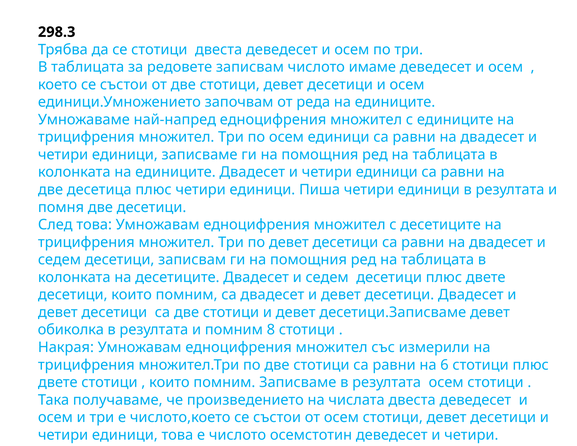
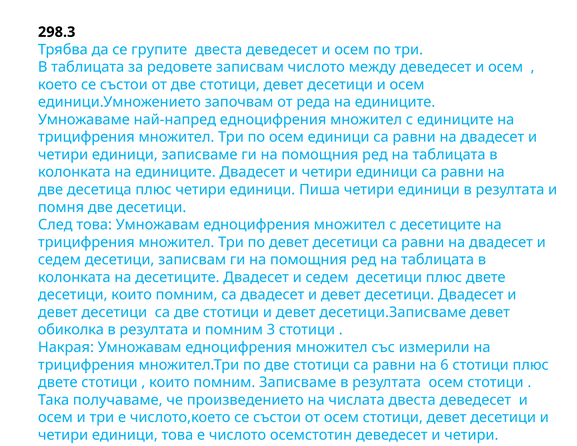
се стотици: стотици -> групите (159, 50)
имаме: имаме -> между (372, 67)
8: 8 -> 3 (271, 330)
